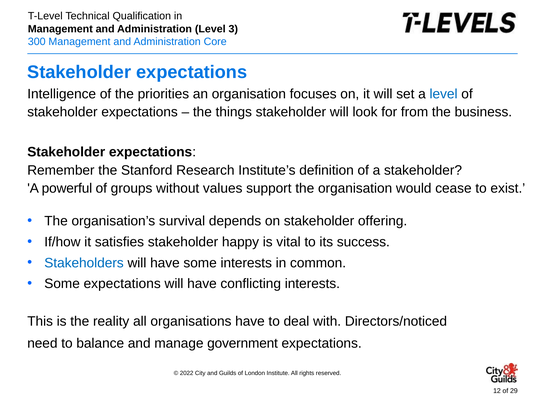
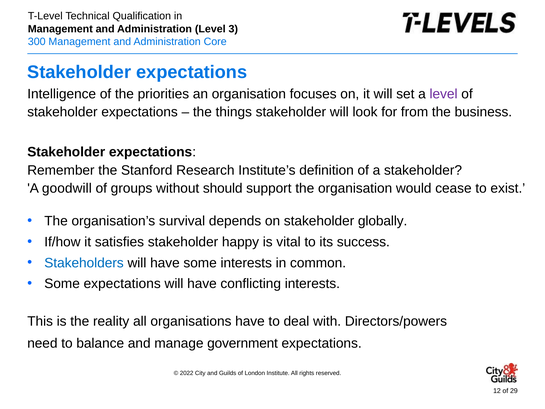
level colour: blue -> purple (444, 94)
powerful: powerful -> goodwill (67, 188)
values: values -> should (223, 188)
offering: offering -> globally (383, 221)
Directors/noticed: Directors/noticed -> Directors/powers (396, 321)
